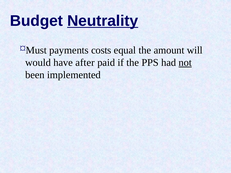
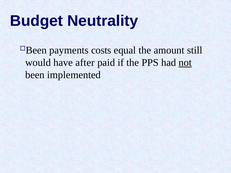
Neutrality underline: present -> none (103, 21)
Must: Must -> Been (36, 50)
will: will -> still (195, 50)
